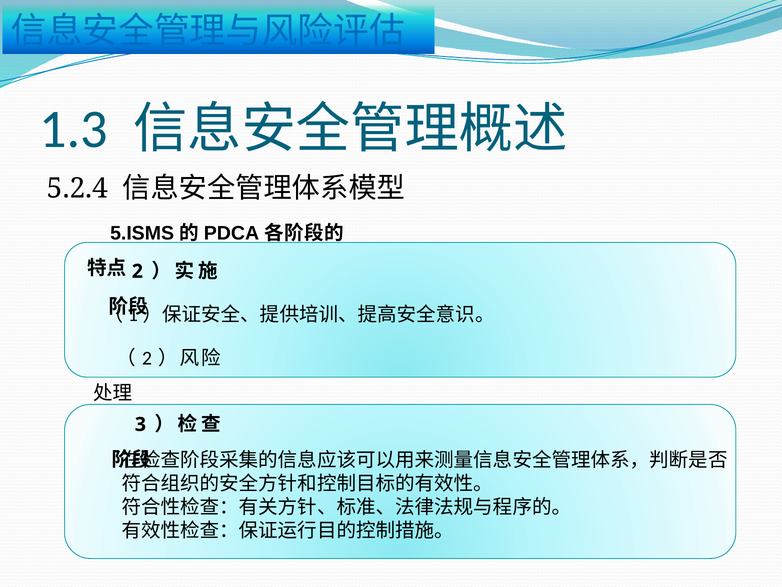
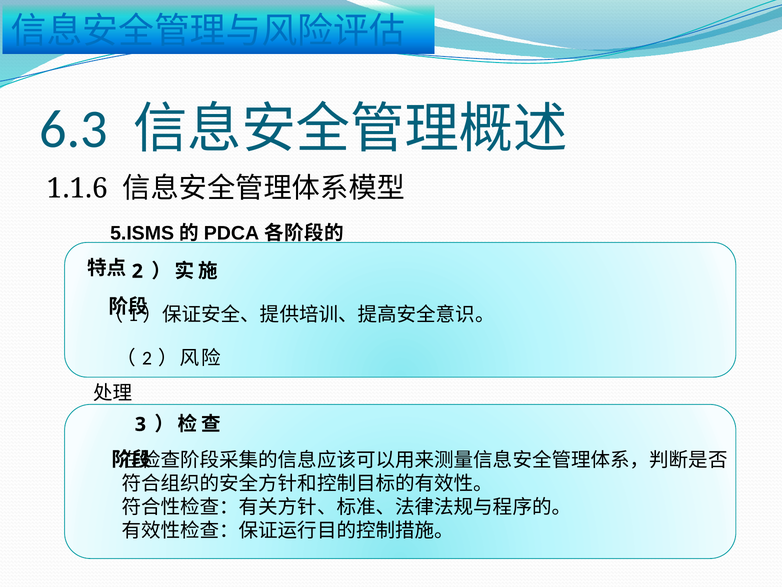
1.3: 1.3 -> 6.3 (73, 129)
5.2.4: 5.2.4 -> 1.1.6 (78, 188)
